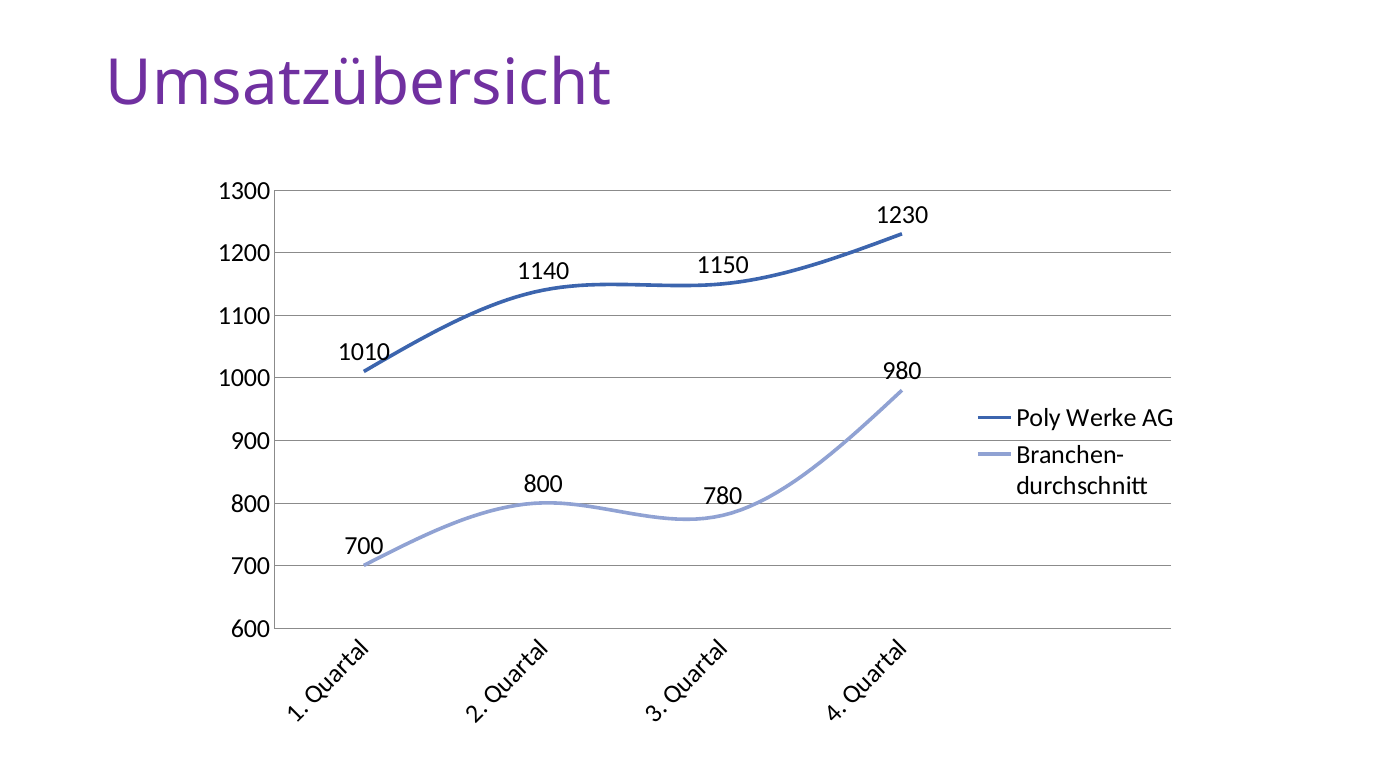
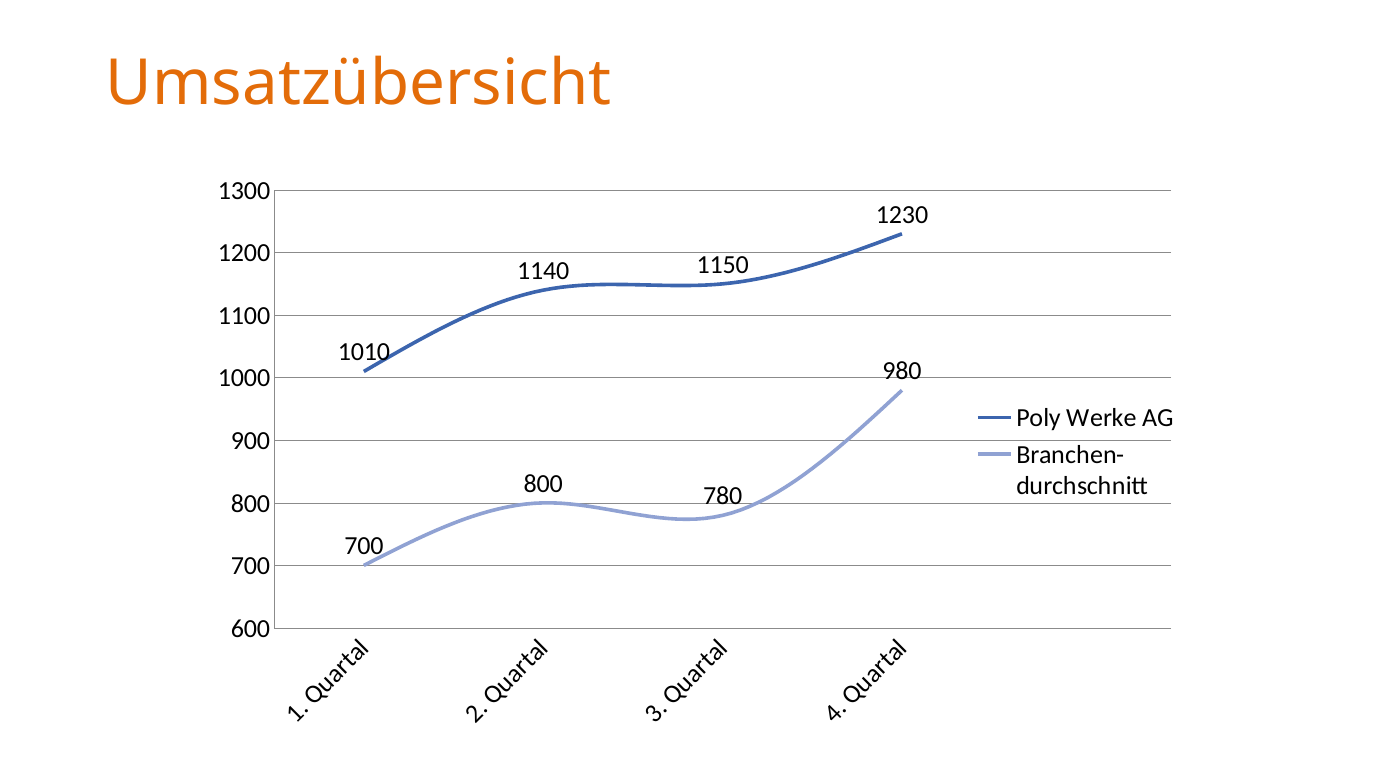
Umsatzübersicht colour: purple -> orange (359, 83)
